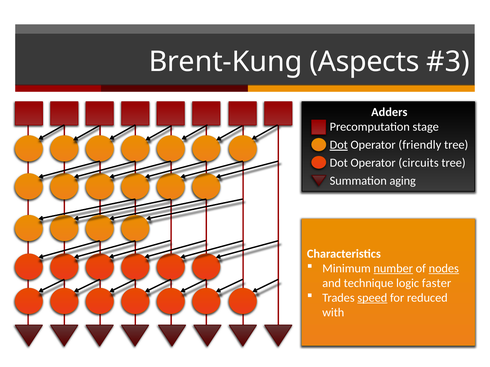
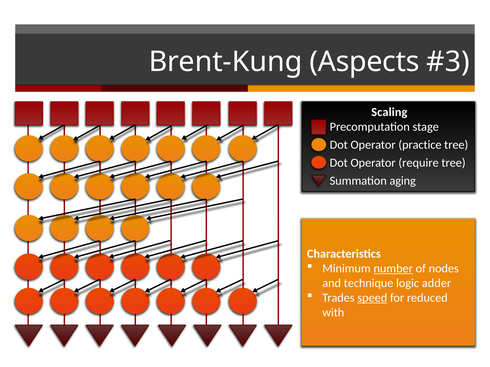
Adders: Adders -> Scaling (389, 112)
Dot underline: present -> none (339, 145)
friendly: friendly -> practice (420, 145)
circuits: circuits -> require (419, 163)
nodes underline: present -> none (444, 269)
faster: faster -> adder (437, 283)
